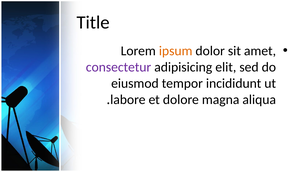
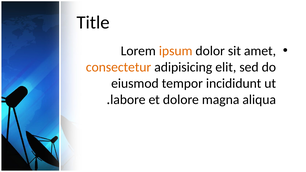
consectetur colour: purple -> orange (119, 67)
